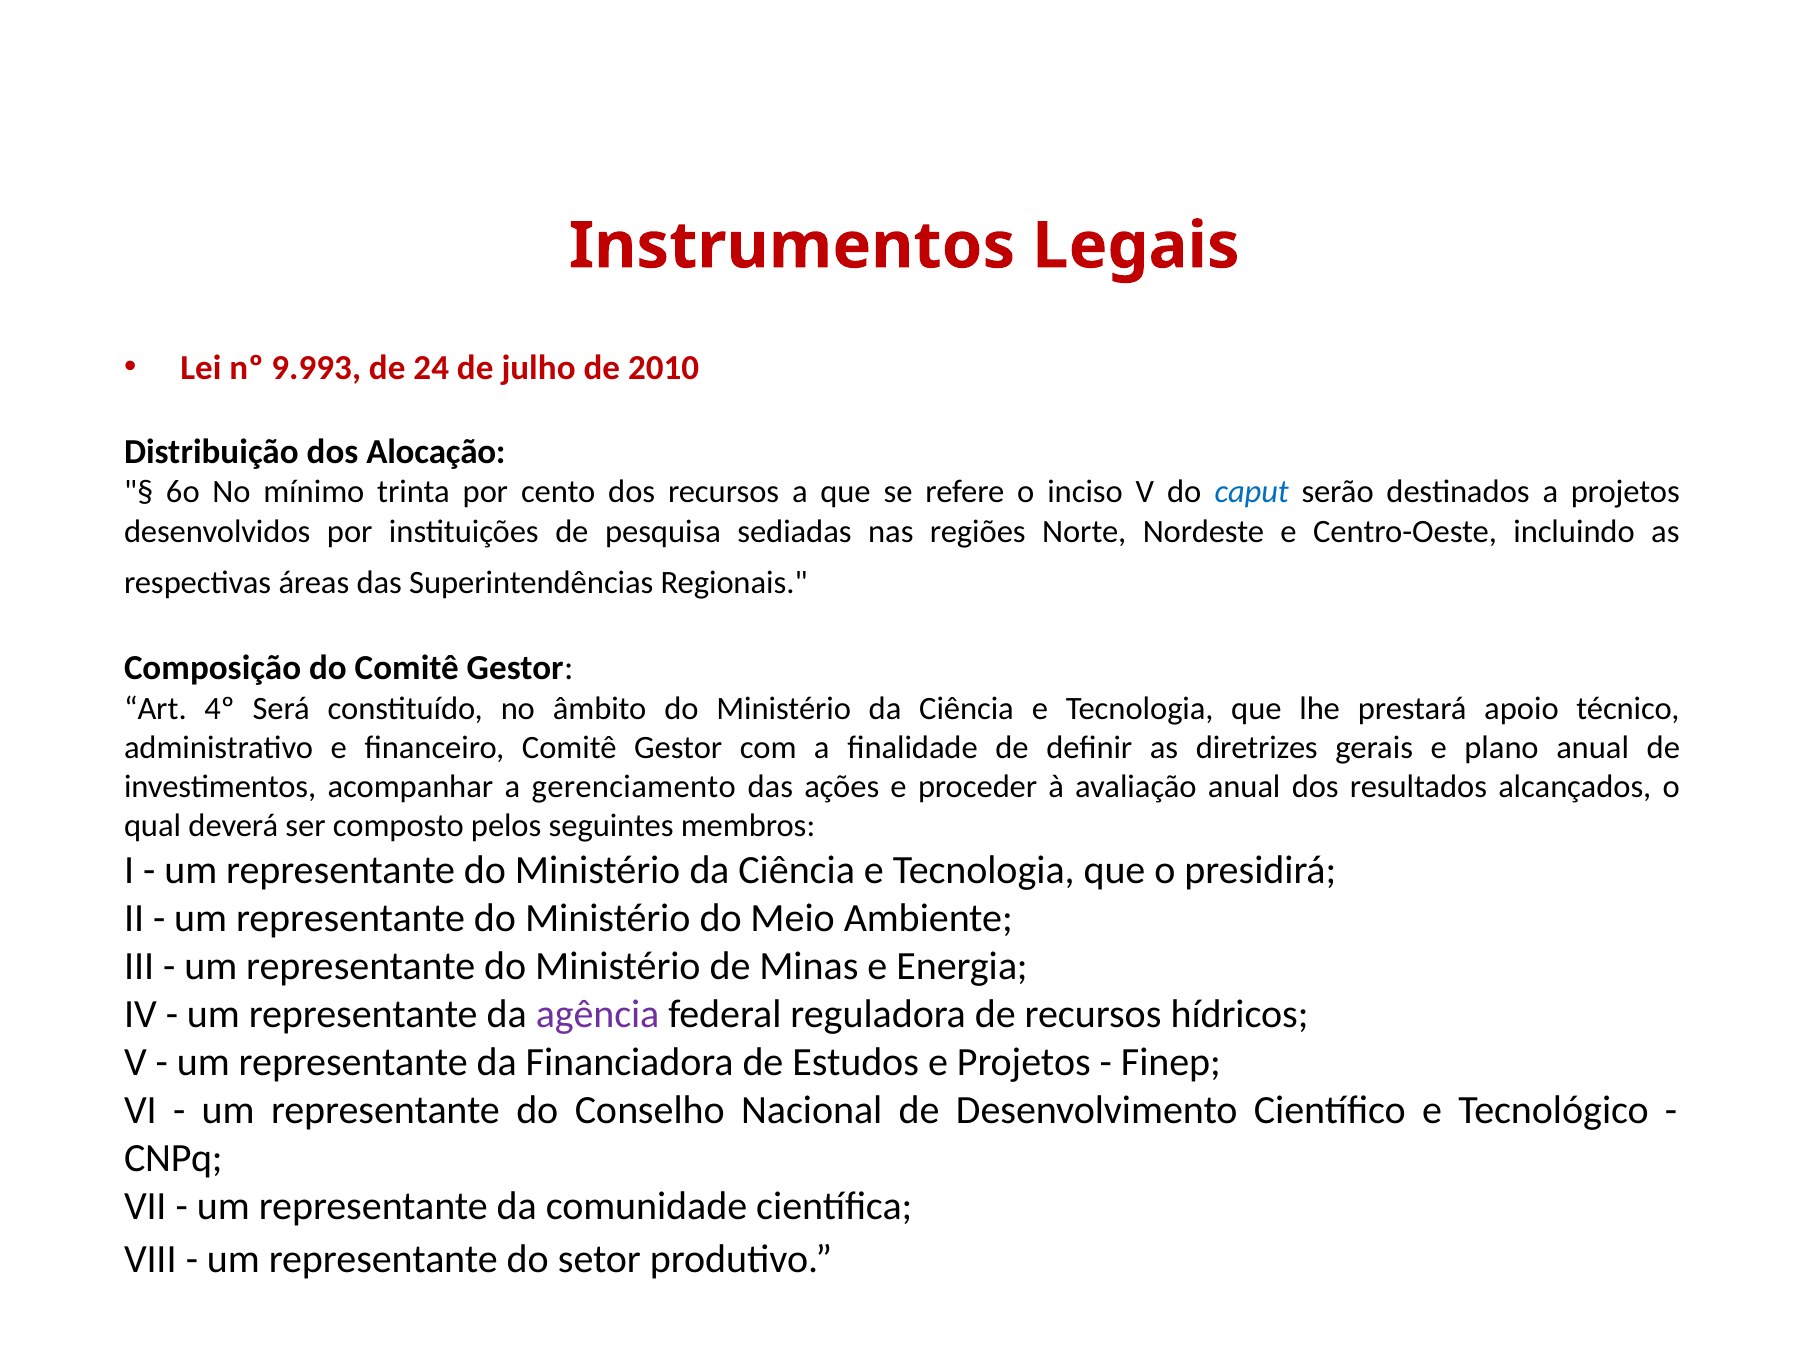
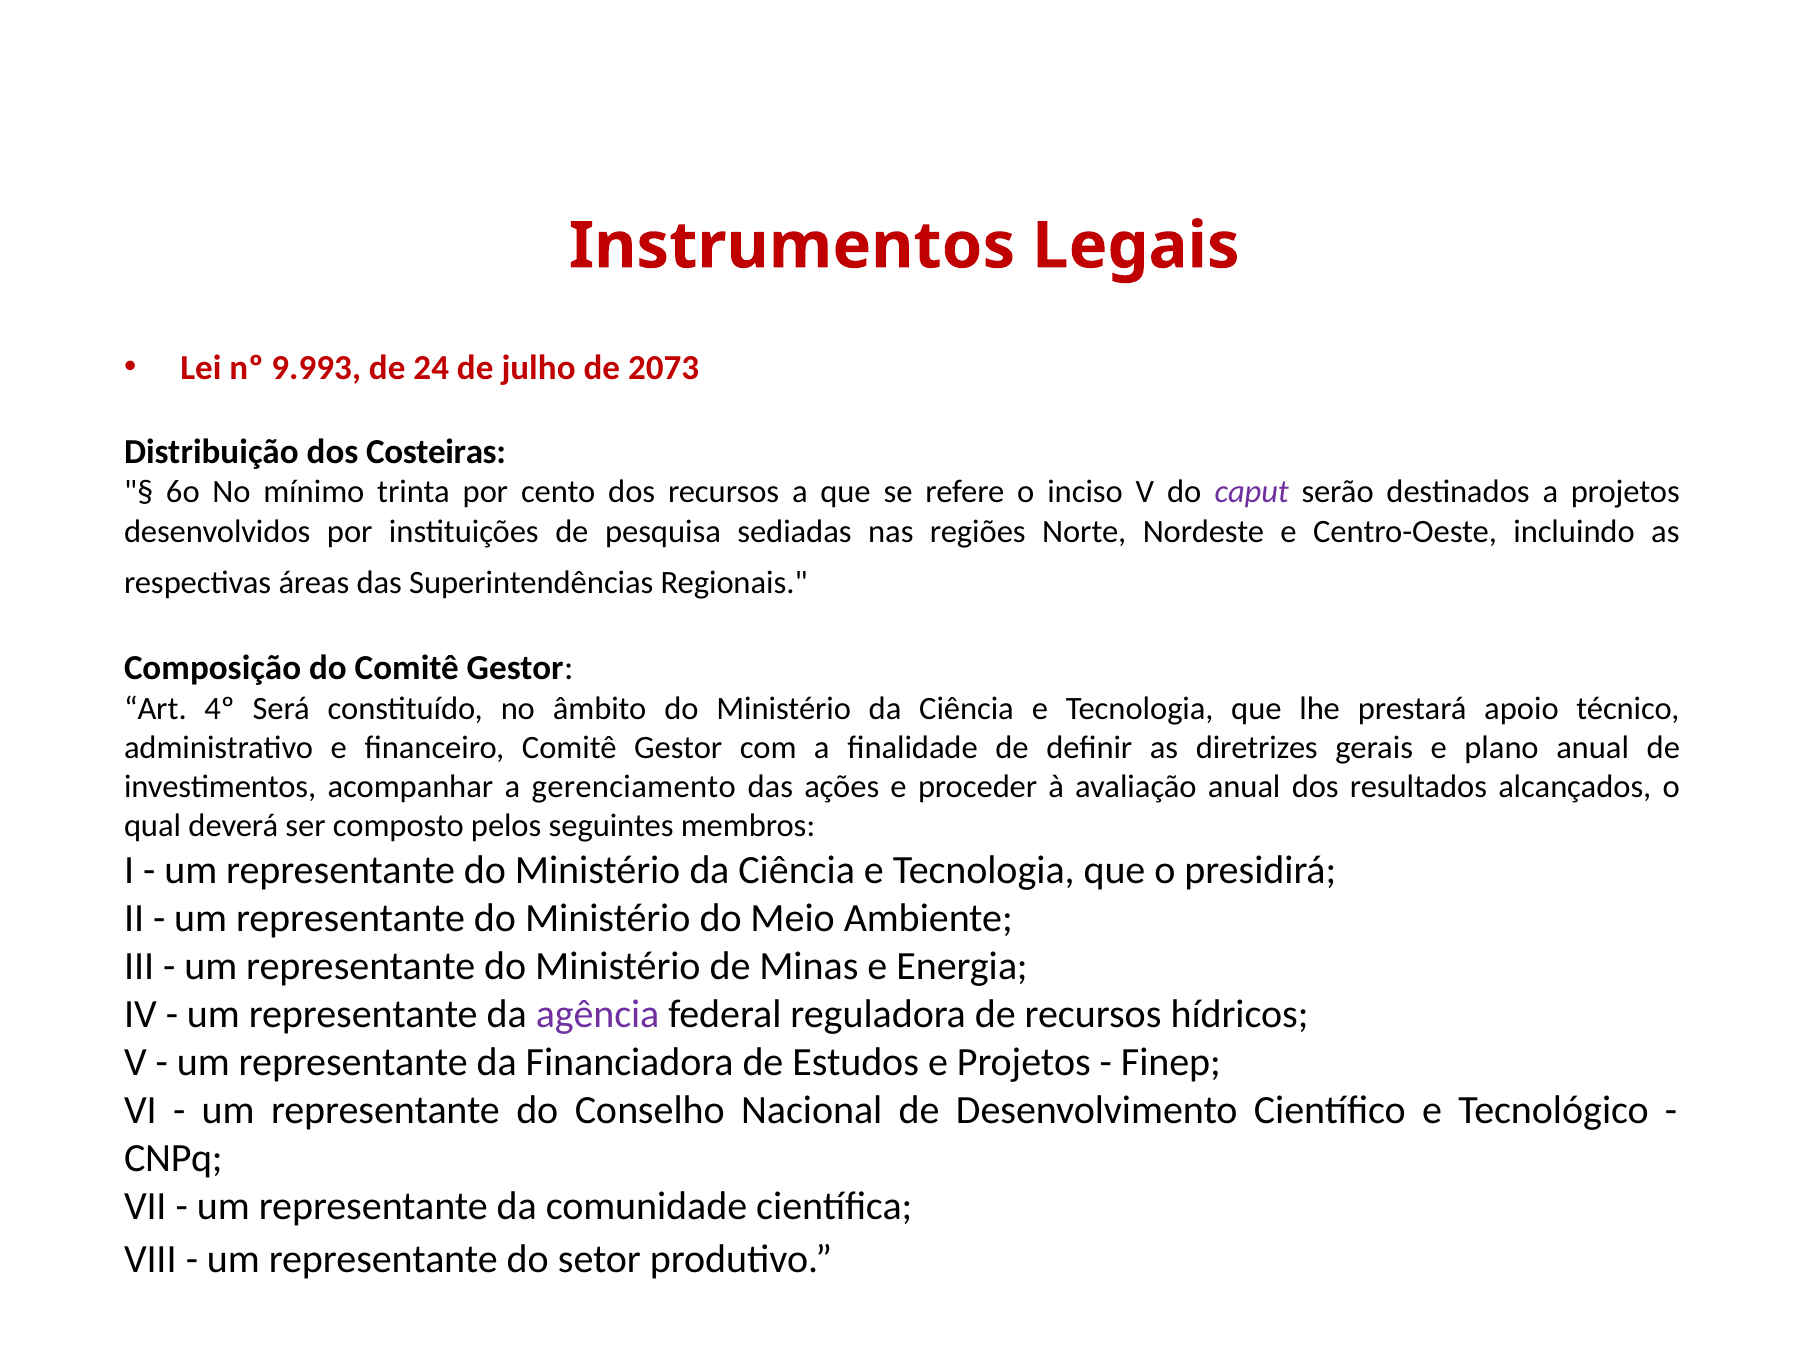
2010: 2010 -> 2073 (664, 368)
Alocação: Alocação -> Costeiras (436, 452)
caput colour: blue -> purple (1252, 492)
